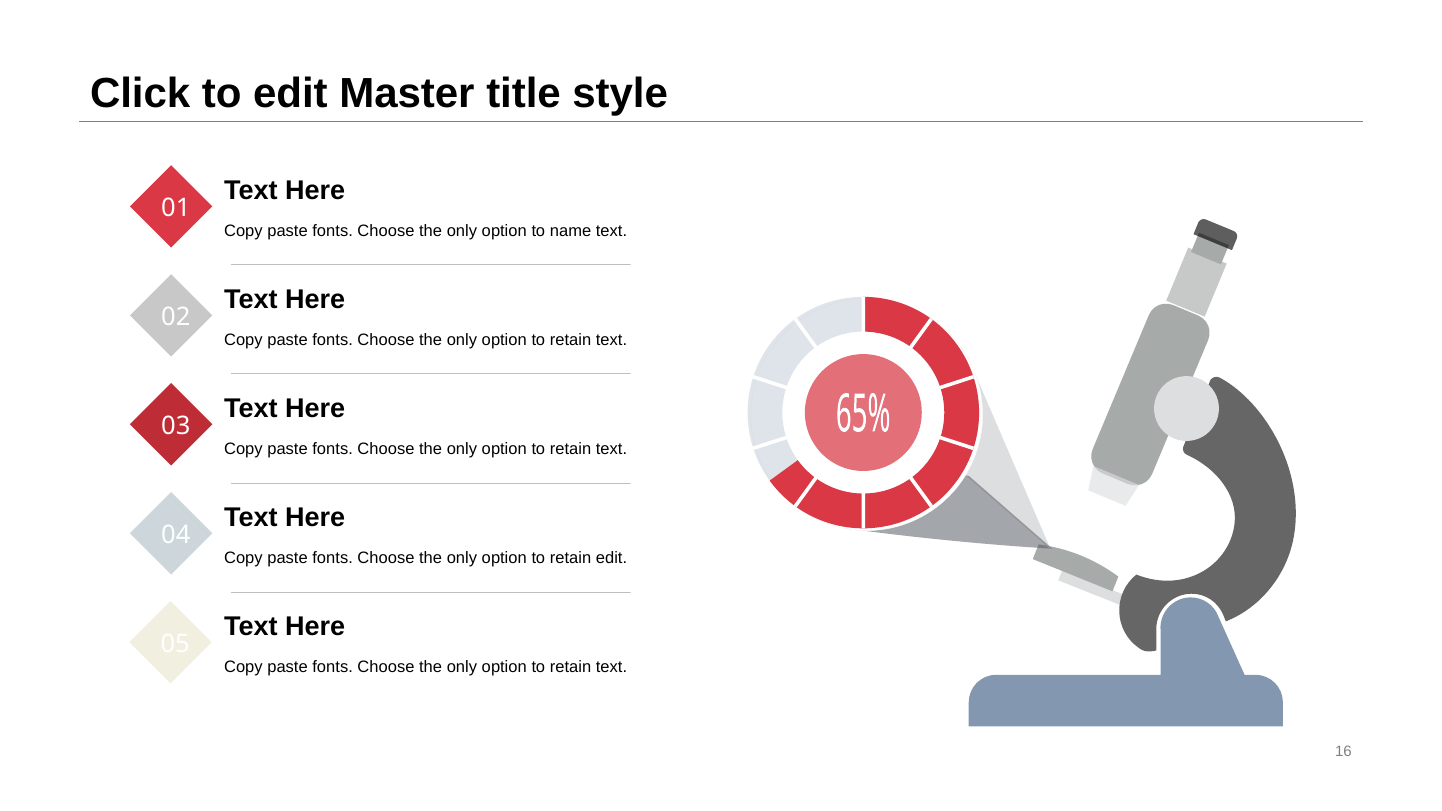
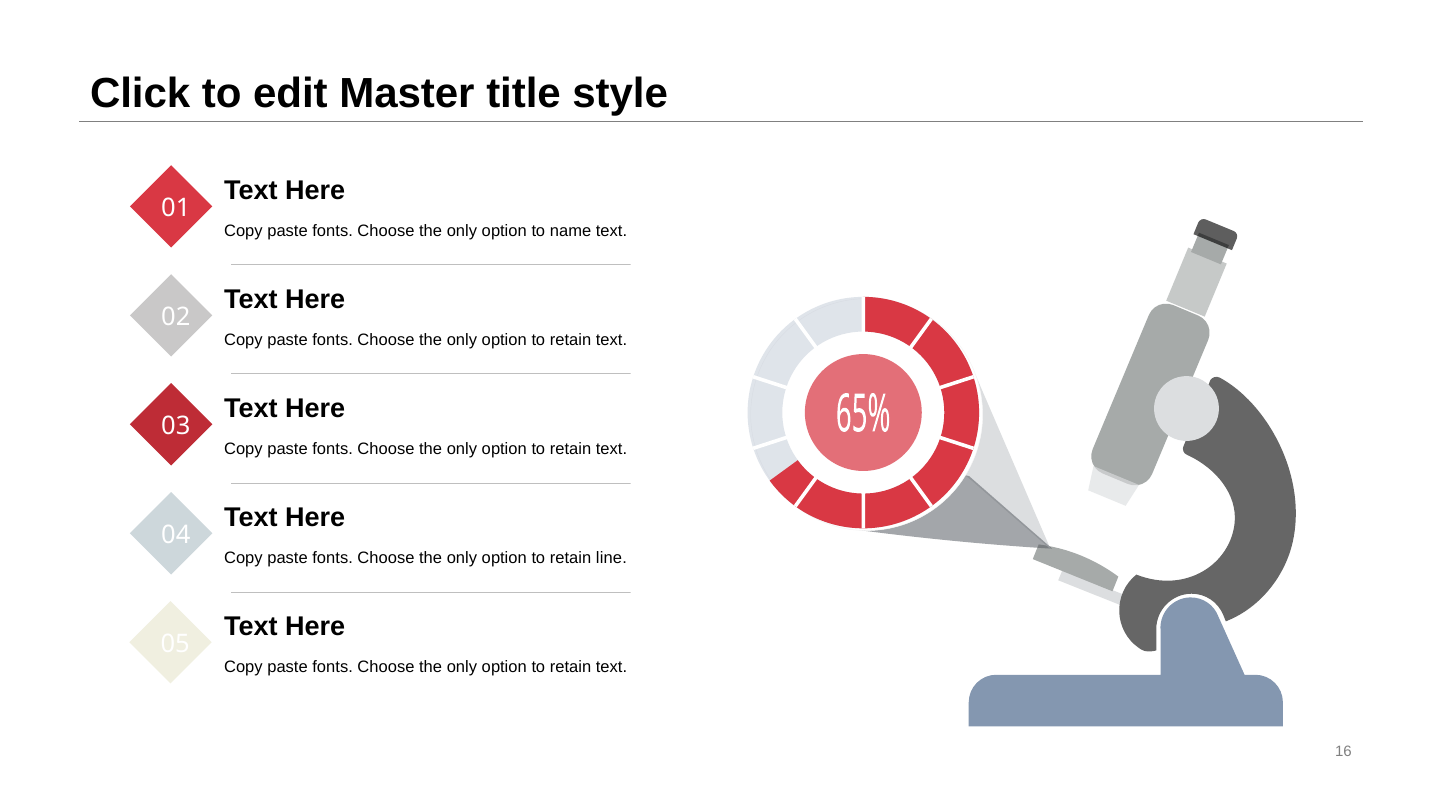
retain edit: edit -> line (611, 558)
